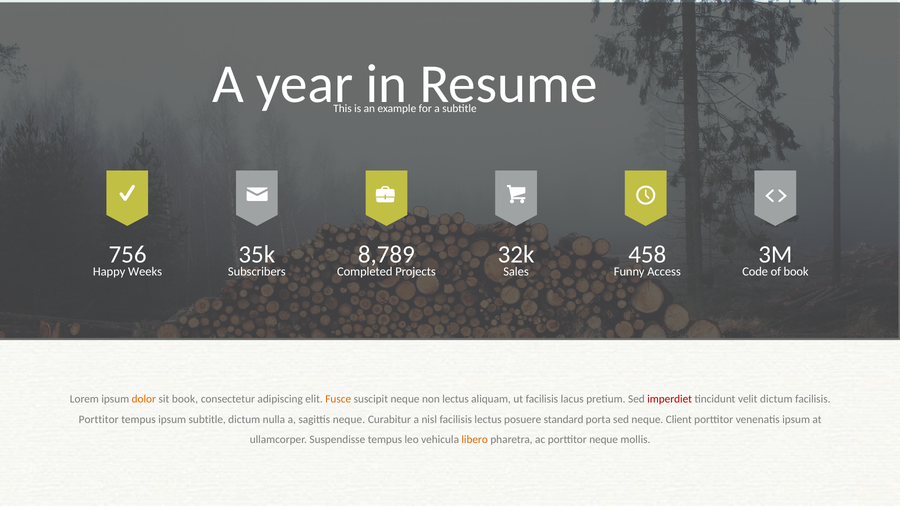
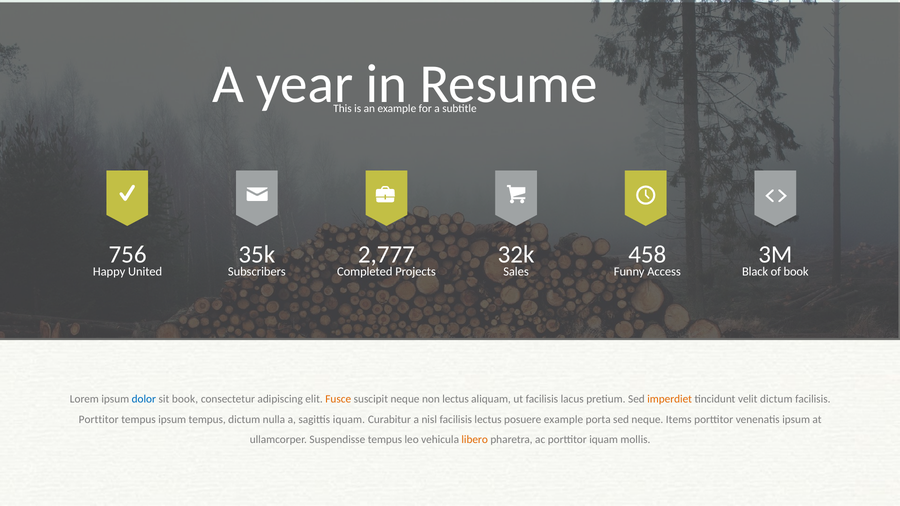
8,789: 8,789 -> 2,777 (386, 255)
Weeks: Weeks -> United (145, 272)
Code: Code -> Black (755, 272)
dolor colour: orange -> blue (144, 399)
imperdiet colour: red -> orange (670, 399)
ipsum subtitle: subtitle -> tempus (207, 420)
sagittis neque: neque -> iquam (349, 420)
posuere standard: standard -> example (563, 420)
Client: Client -> Items (679, 420)
porttitor neque: neque -> iquam (604, 440)
